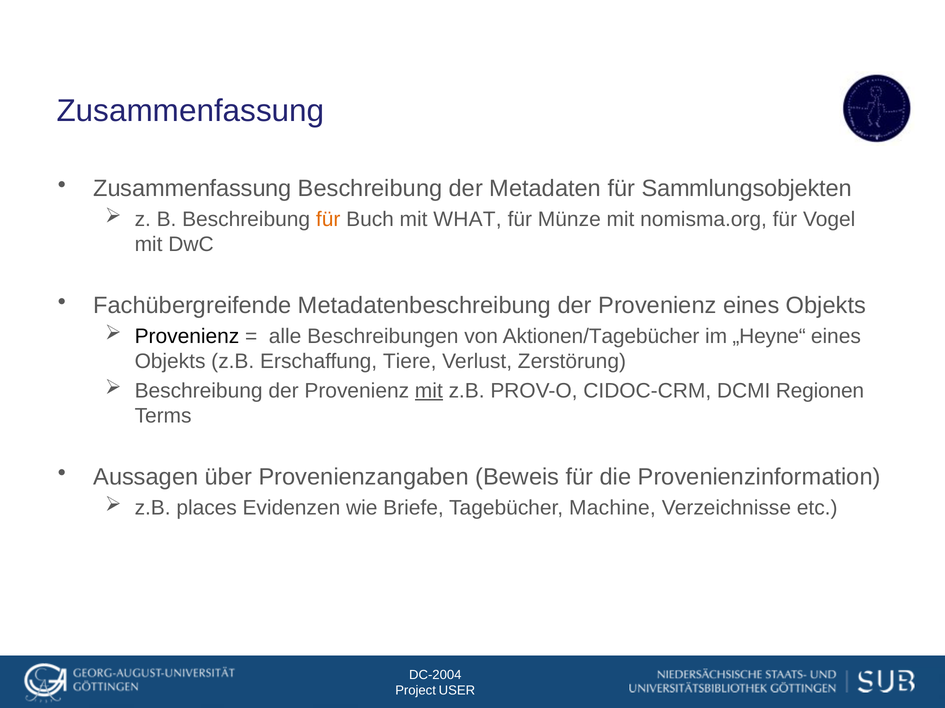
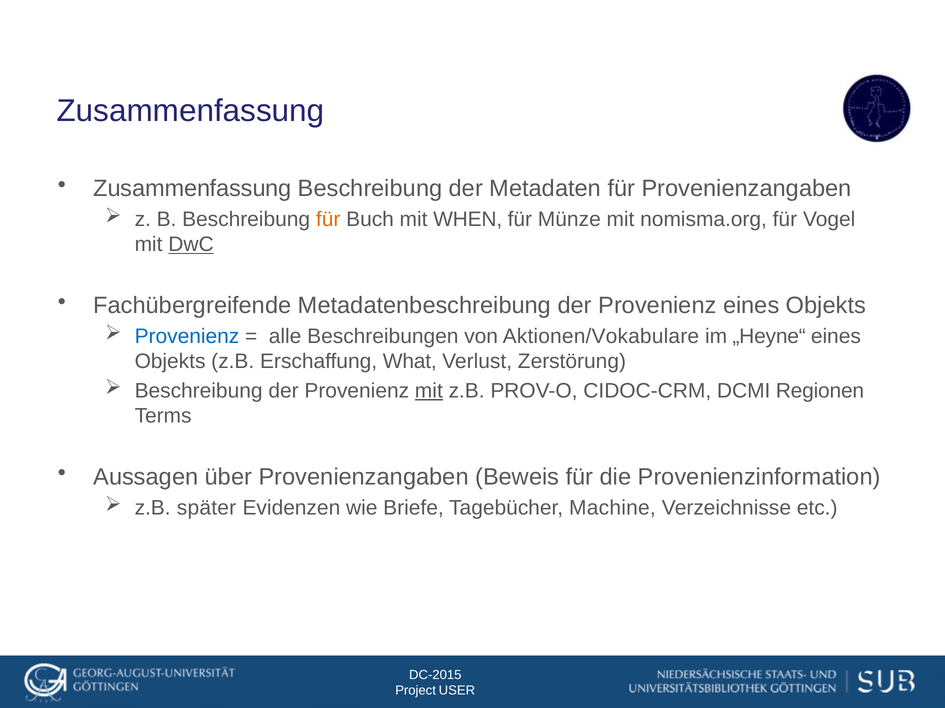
für Sammlungsobjekten: Sammlungsobjekten -> Provenienzangaben (747, 189)
WHAT: WHAT -> WHEN (468, 220)
DwC underline: none -> present (191, 245)
Provenienz colour: black -> blue (187, 337)
Aktionen/Tagebücher: Aktionen/Tagebücher -> Aktionen/Vokabulare (601, 337)
Tiere: Tiere -> What (410, 362)
places: places -> später (206, 508)
DC-2004: DC-2004 -> DC-2015 (435, 676)
